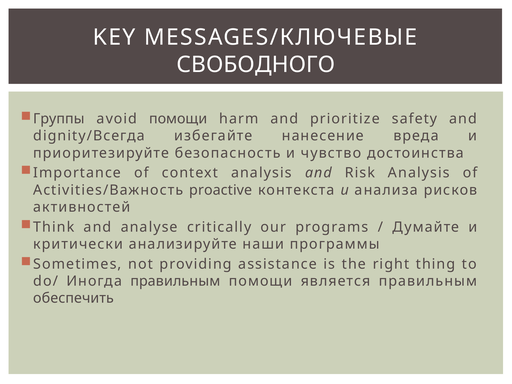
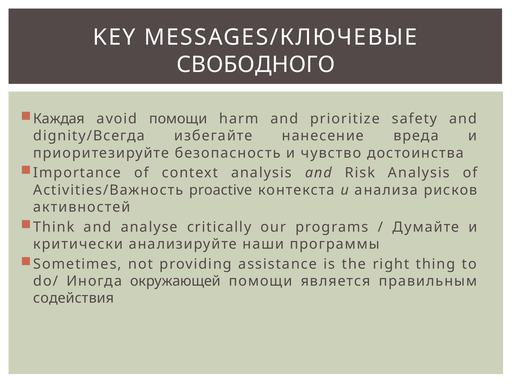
Группы: Группы -> Каждая (59, 119)
Иногда правильным: правильным -> окружающей (175, 281)
обеспечить: обеспечить -> содействия (74, 298)
